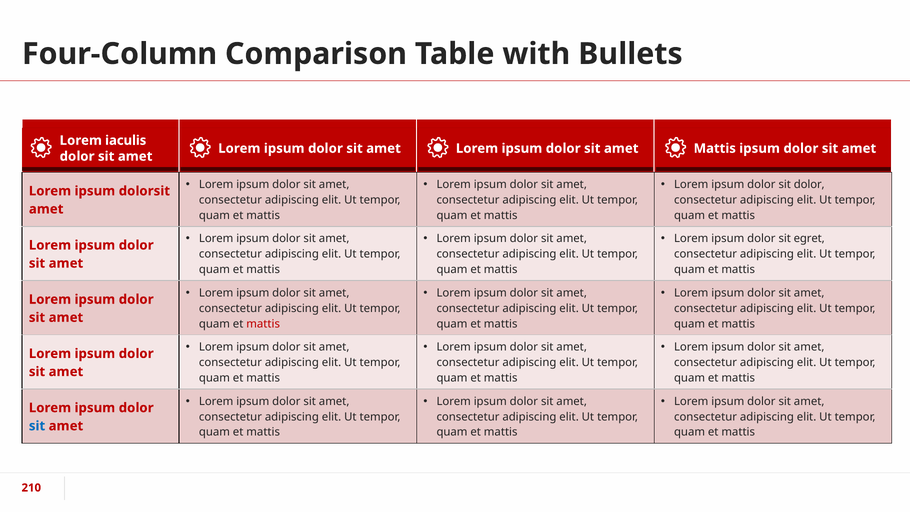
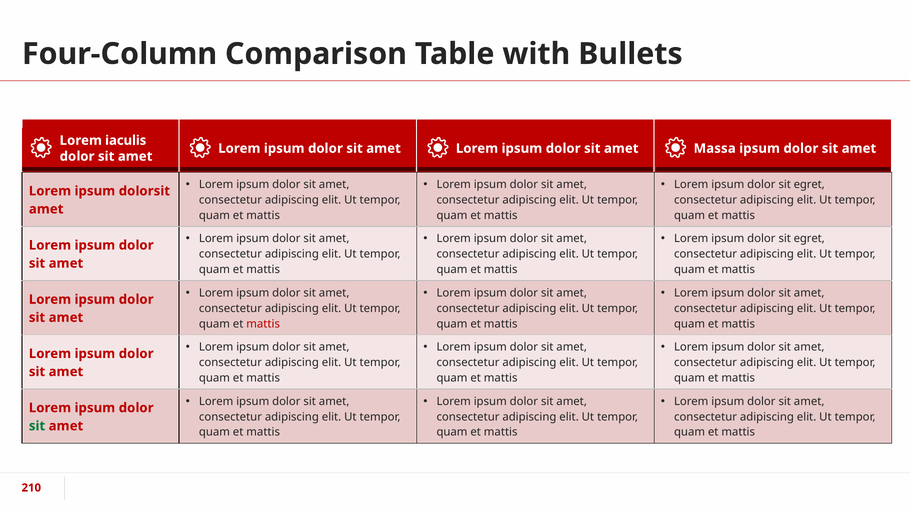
amet Mattis: Mattis -> Massa (715, 148)
dolor: dolor -> egret (809, 184)
sit colour: blue -> green (37, 426)
